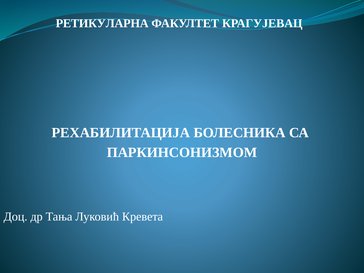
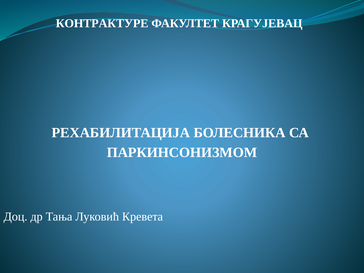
РЕТИКУЛАРНА: РЕТИКУЛАРНА -> КОНТРАКТУРЕ (102, 23)
